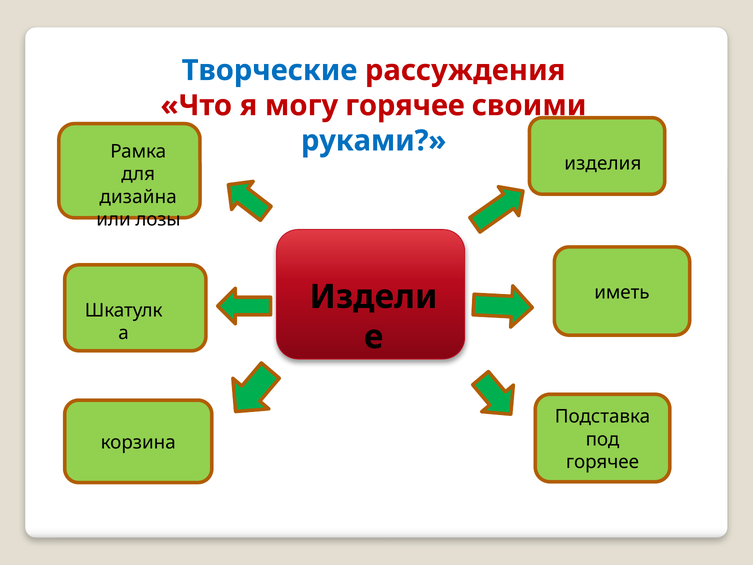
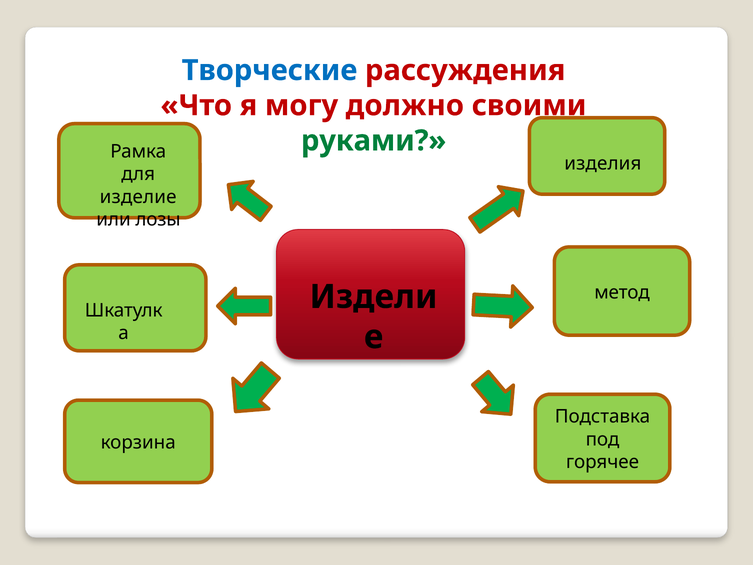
могу горячее: горячее -> должно (405, 106)
руками colour: blue -> green (374, 141)
дизайна: дизайна -> изделие (138, 197)
иметь: иметь -> метод (622, 292)
